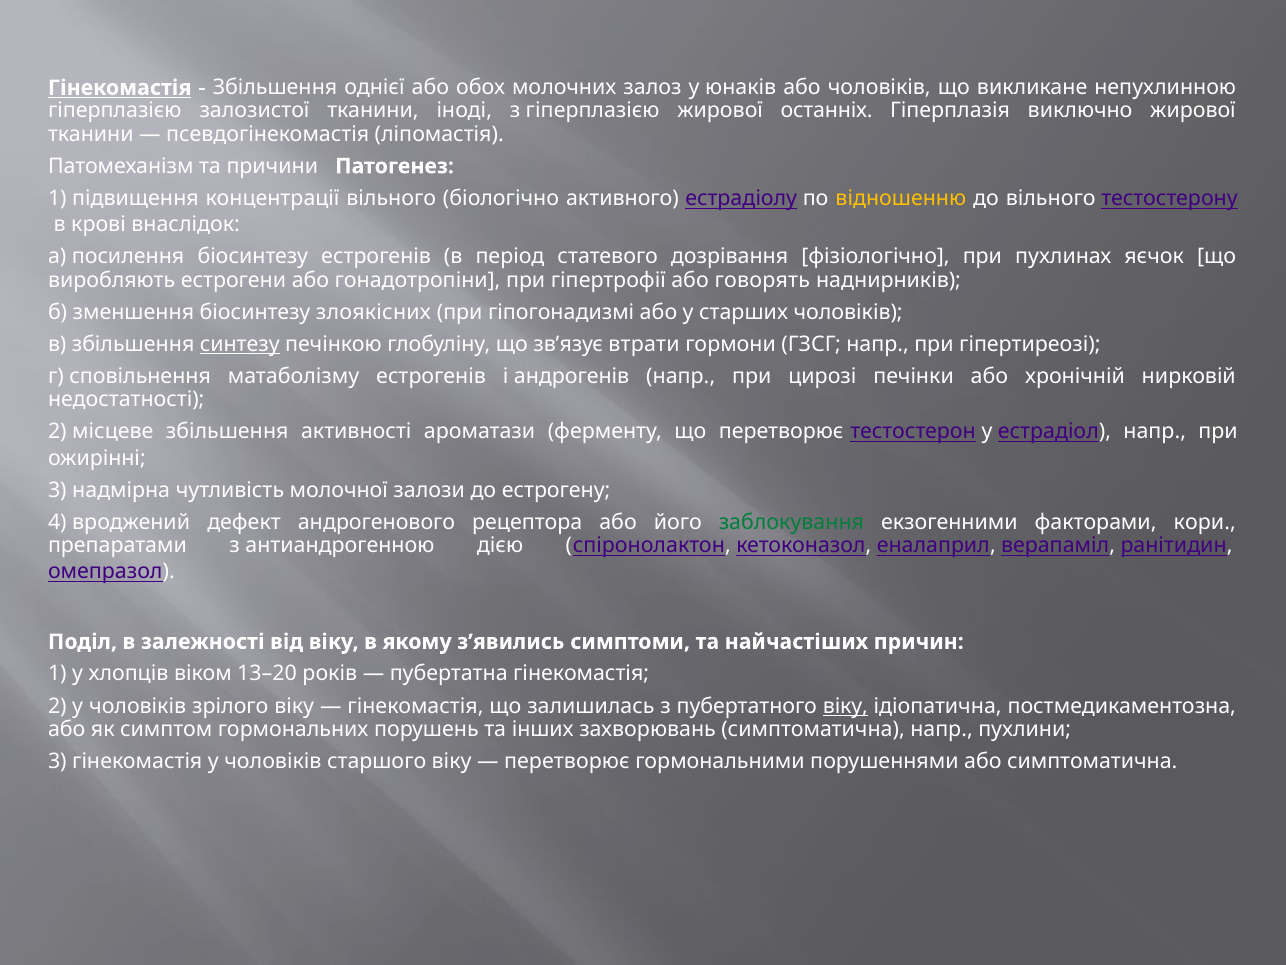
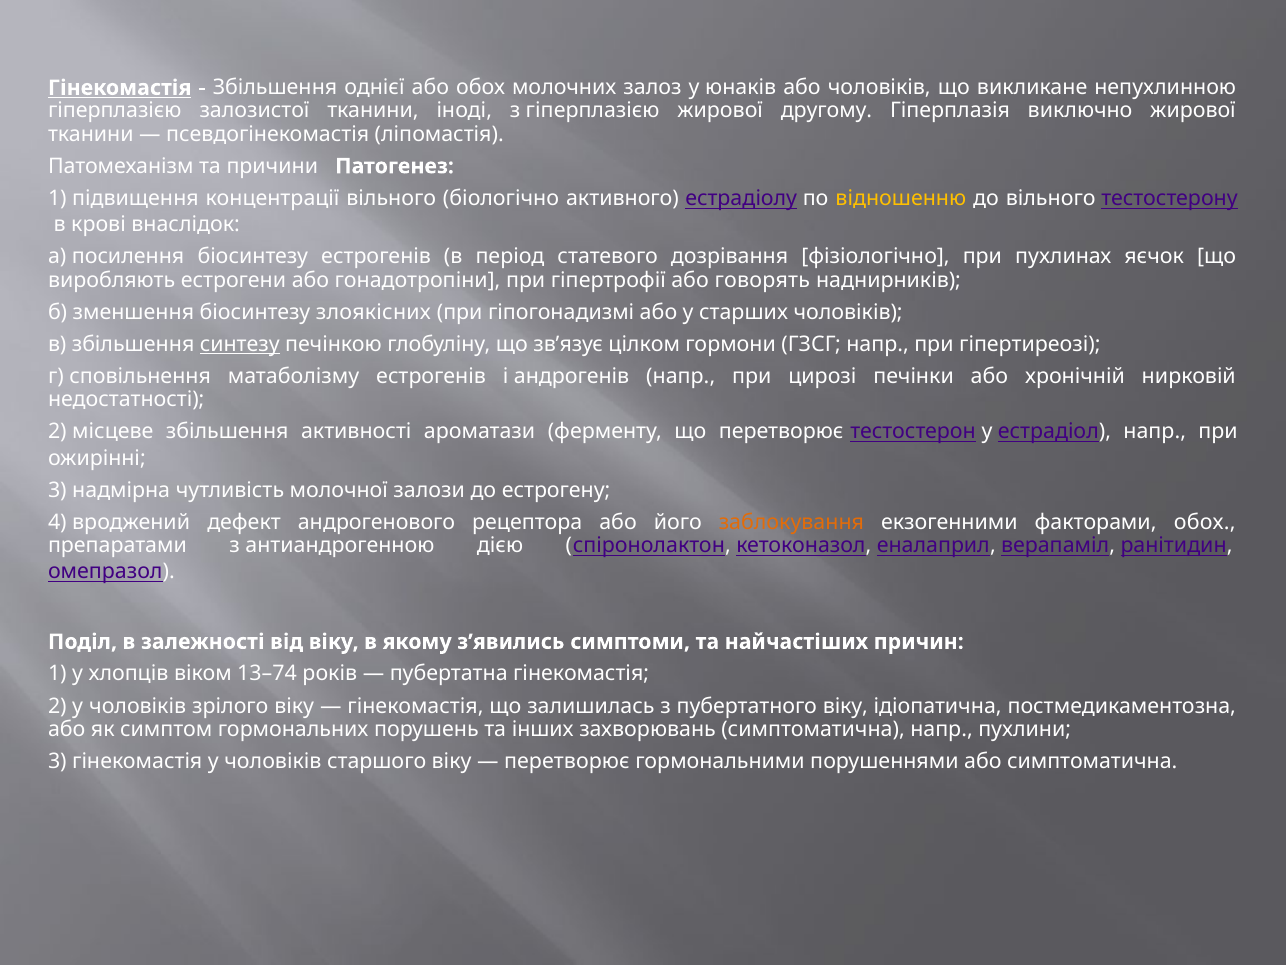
останніх: останніх -> другому (827, 111)
втрати: втрати -> цілком (644, 344)
заблокування colour: green -> orange (791, 522)
факторами кори: кори -> обох (1205, 522)
13–20: 13–20 -> 13–74 (267, 674)
віку underline: present -> none (845, 706)
